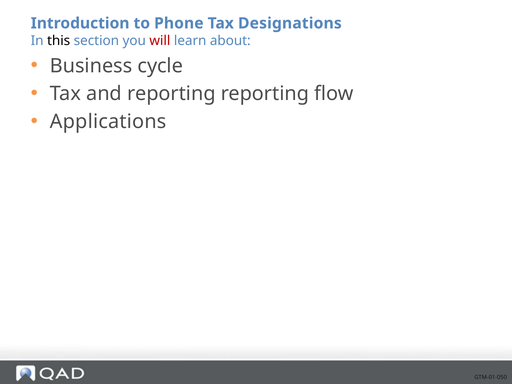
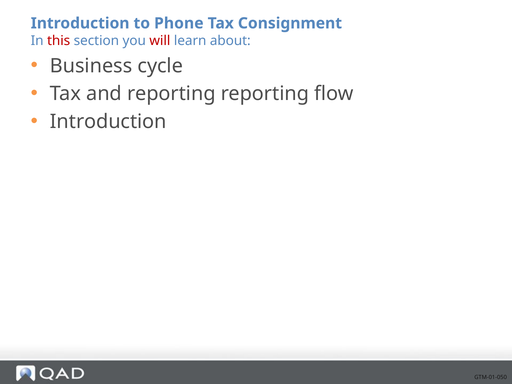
Designations: Designations -> Consignment (290, 23)
this colour: black -> red (59, 41)
Applications: Applications -> Introduction (108, 122)
